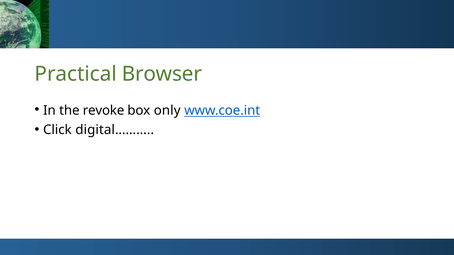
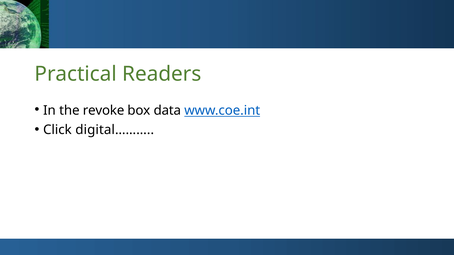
Browser: Browser -> Readers (162, 74)
only: only -> data (167, 111)
